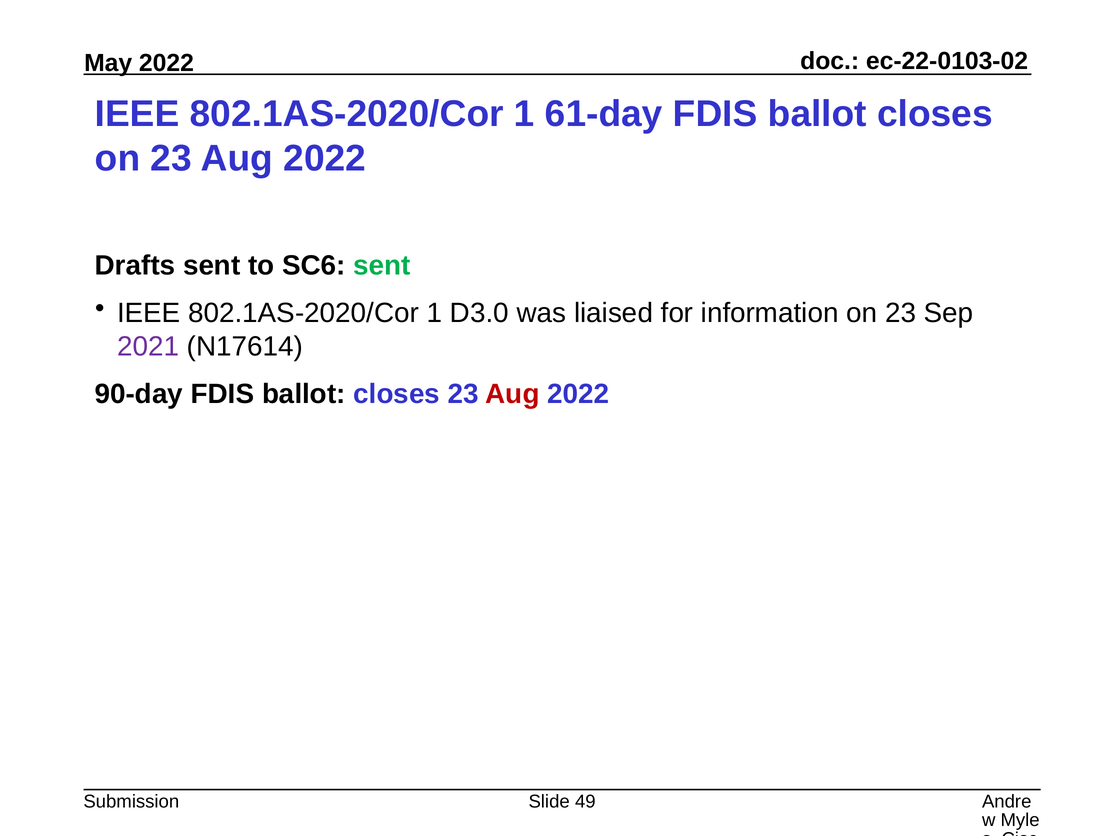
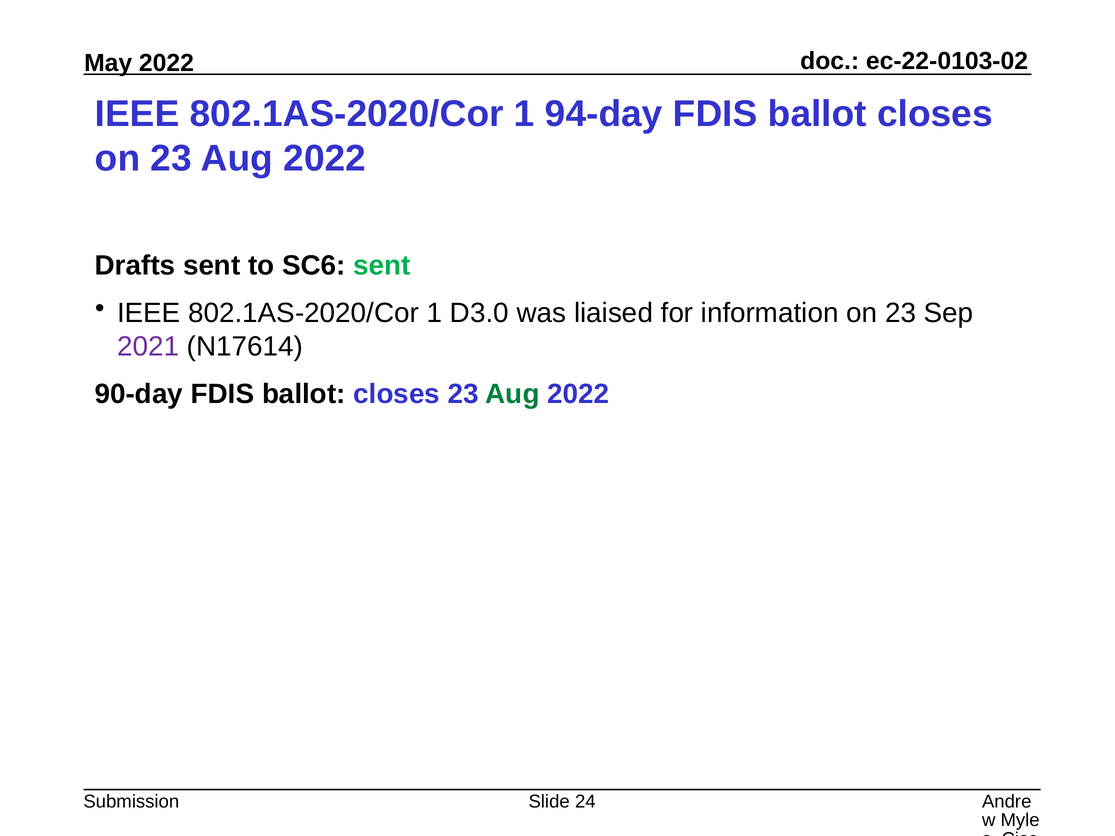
61-day: 61-day -> 94-day (604, 114)
Aug colour: red -> green (512, 394)
49: 49 -> 24 (585, 802)
